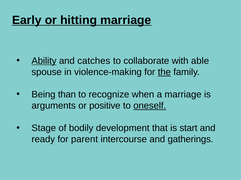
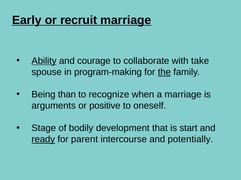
hitting: hitting -> recruit (79, 20)
catches: catches -> courage (94, 61)
able: able -> take (200, 61)
violence-making: violence-making -> program-making (108, 72)
oneself underline: present -> none (150, 106)
ready underline: none -> present (43, 140)
gatherings: gatherings -> potentially (190, 140)
